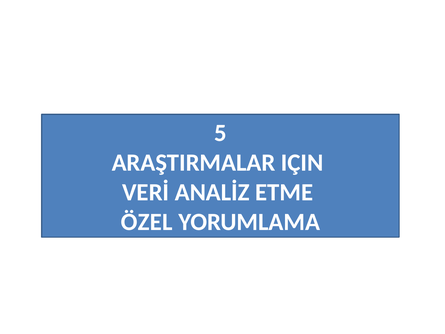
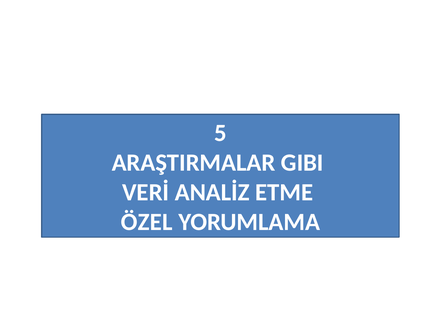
IÇIN: IÇIN -> GIBI (302, 163)
